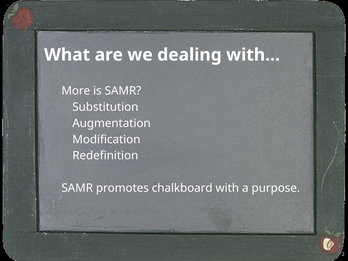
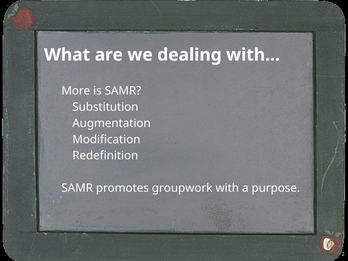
chalkboard: chalkboard -> groupwork (182, 188)
